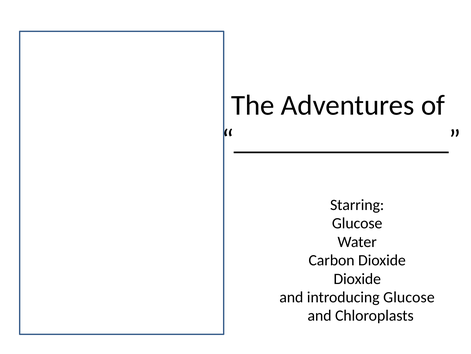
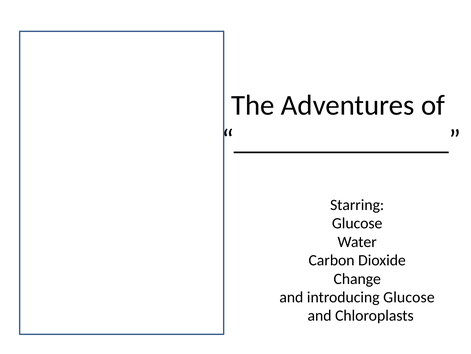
Dioxide: Dioxide -> Change (357, 278)
